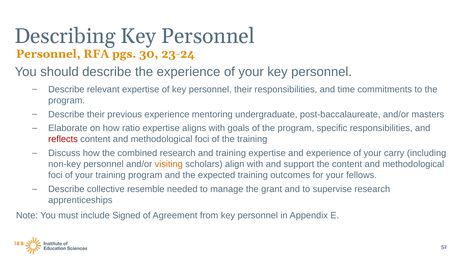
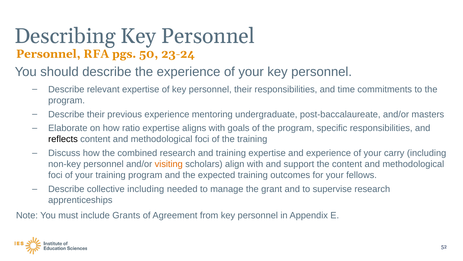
30: 30 -> 50 (149, 54)
reflects colour: red -> black (63, 139)
collective resemble: resemble -> including (146, 189)
Signed: Signed -> Grants (126, 215)
